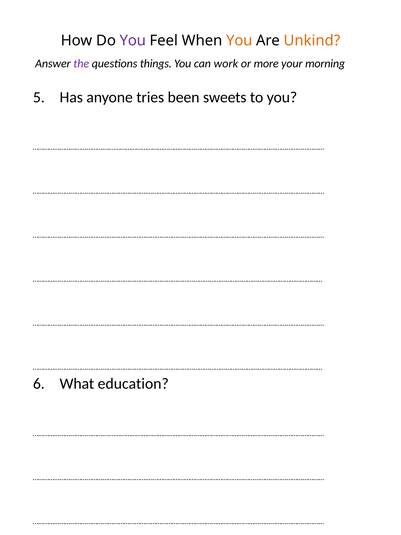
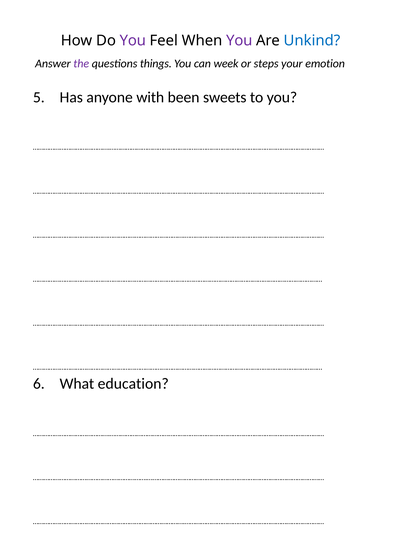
You colour: orange -> purple (239, 41)
Unkind colour: orange -> blue (312, 41)
work: work -> week (226, 64)
more: more -> steps (266, 64)
morning: morning -> emotion (325, 64)
tries: tries -> with (150, 97)
